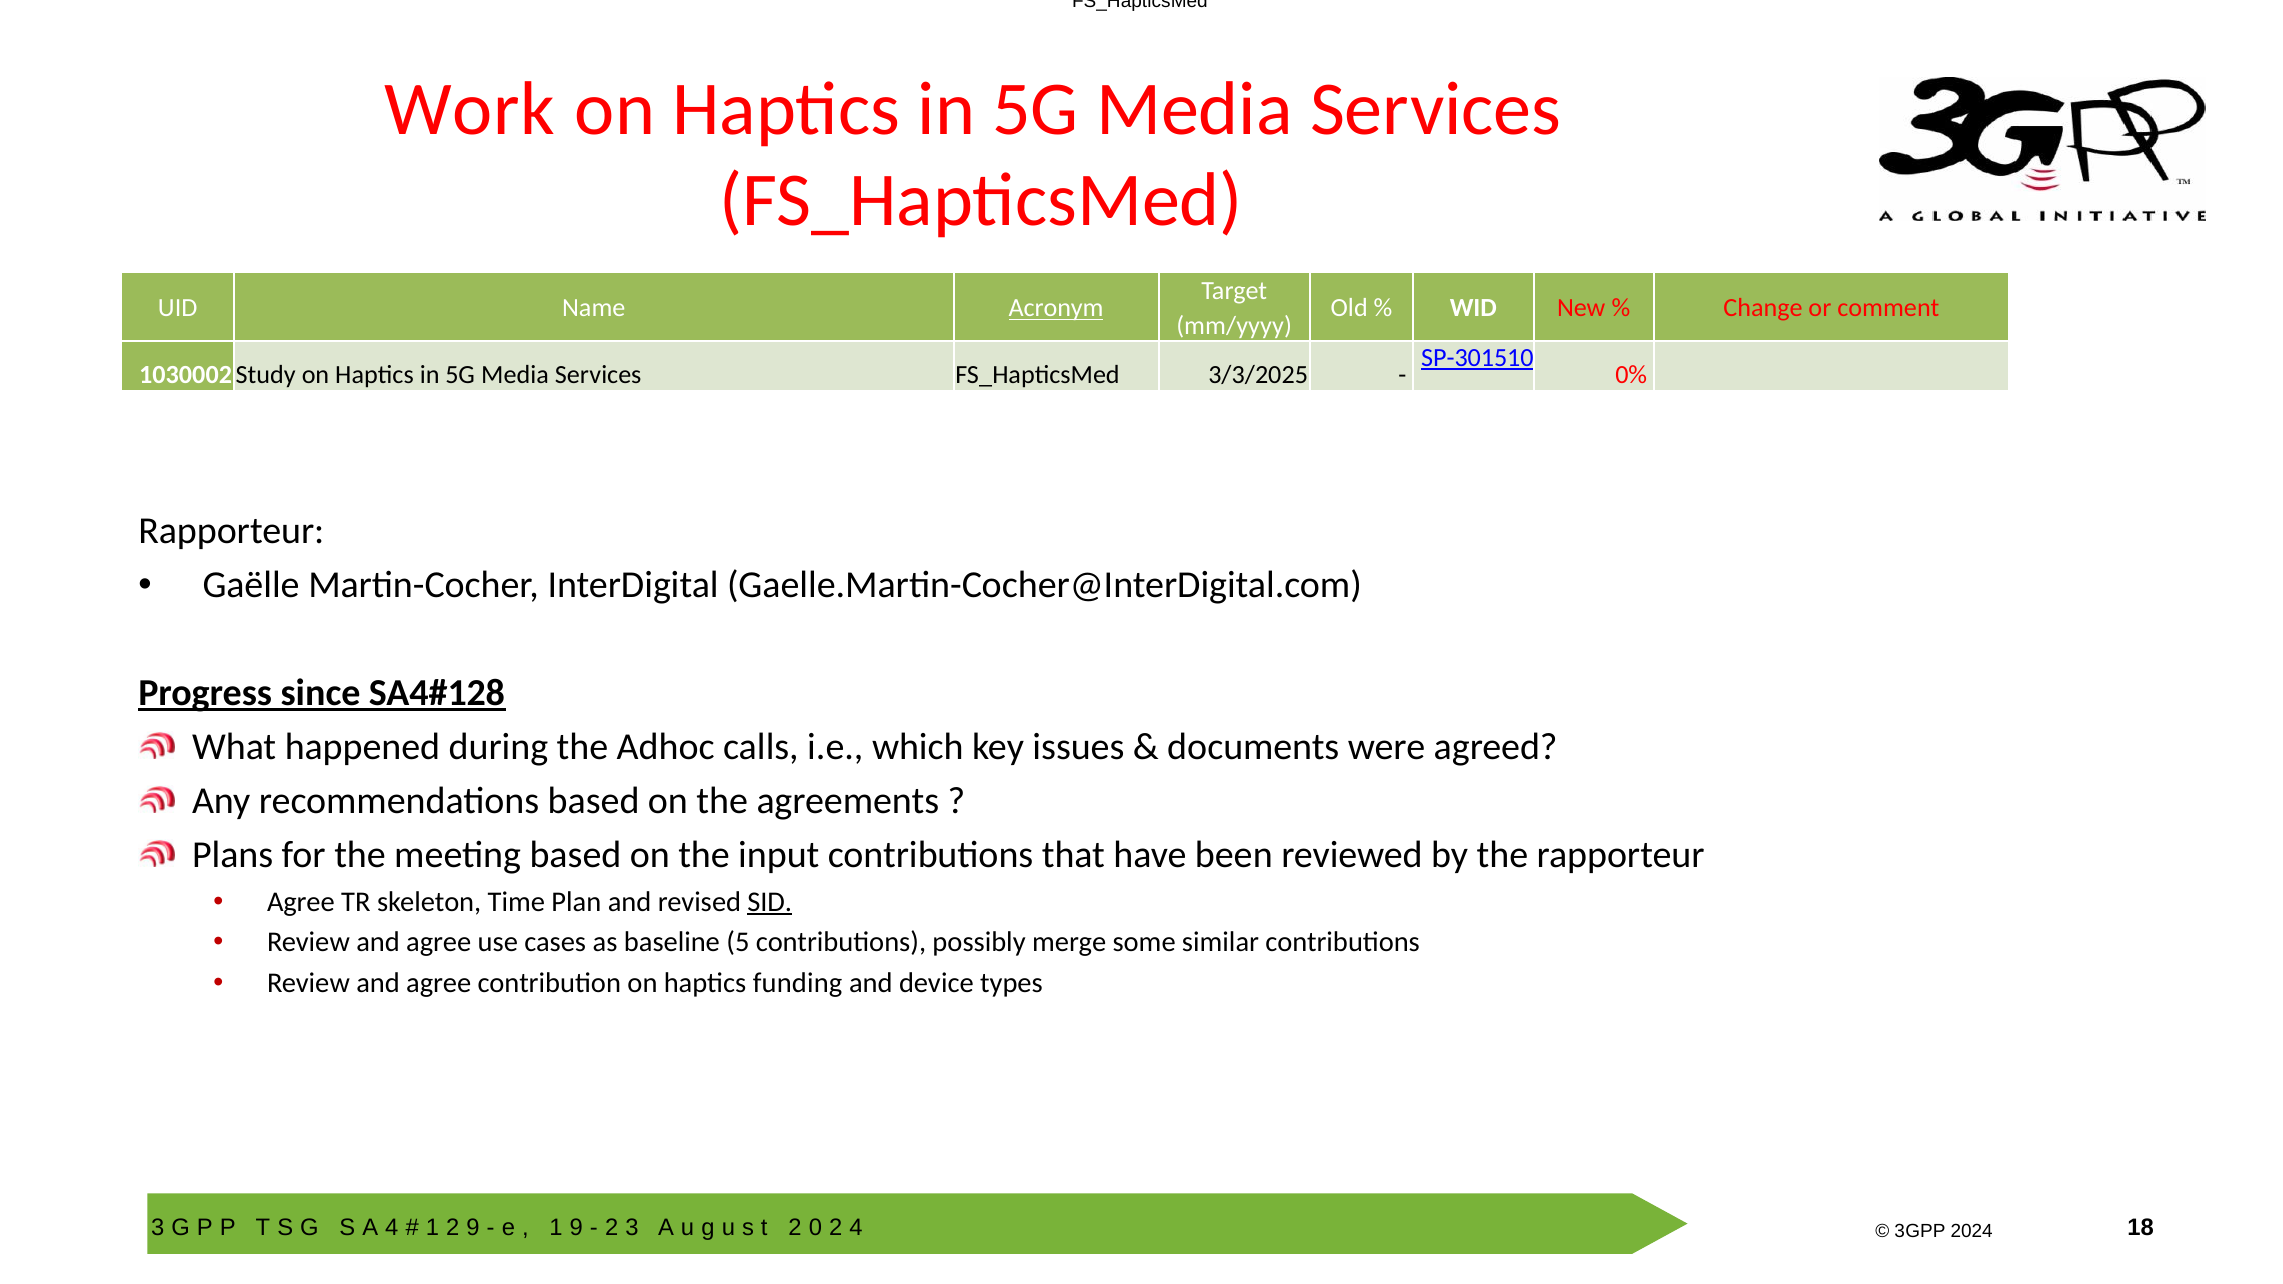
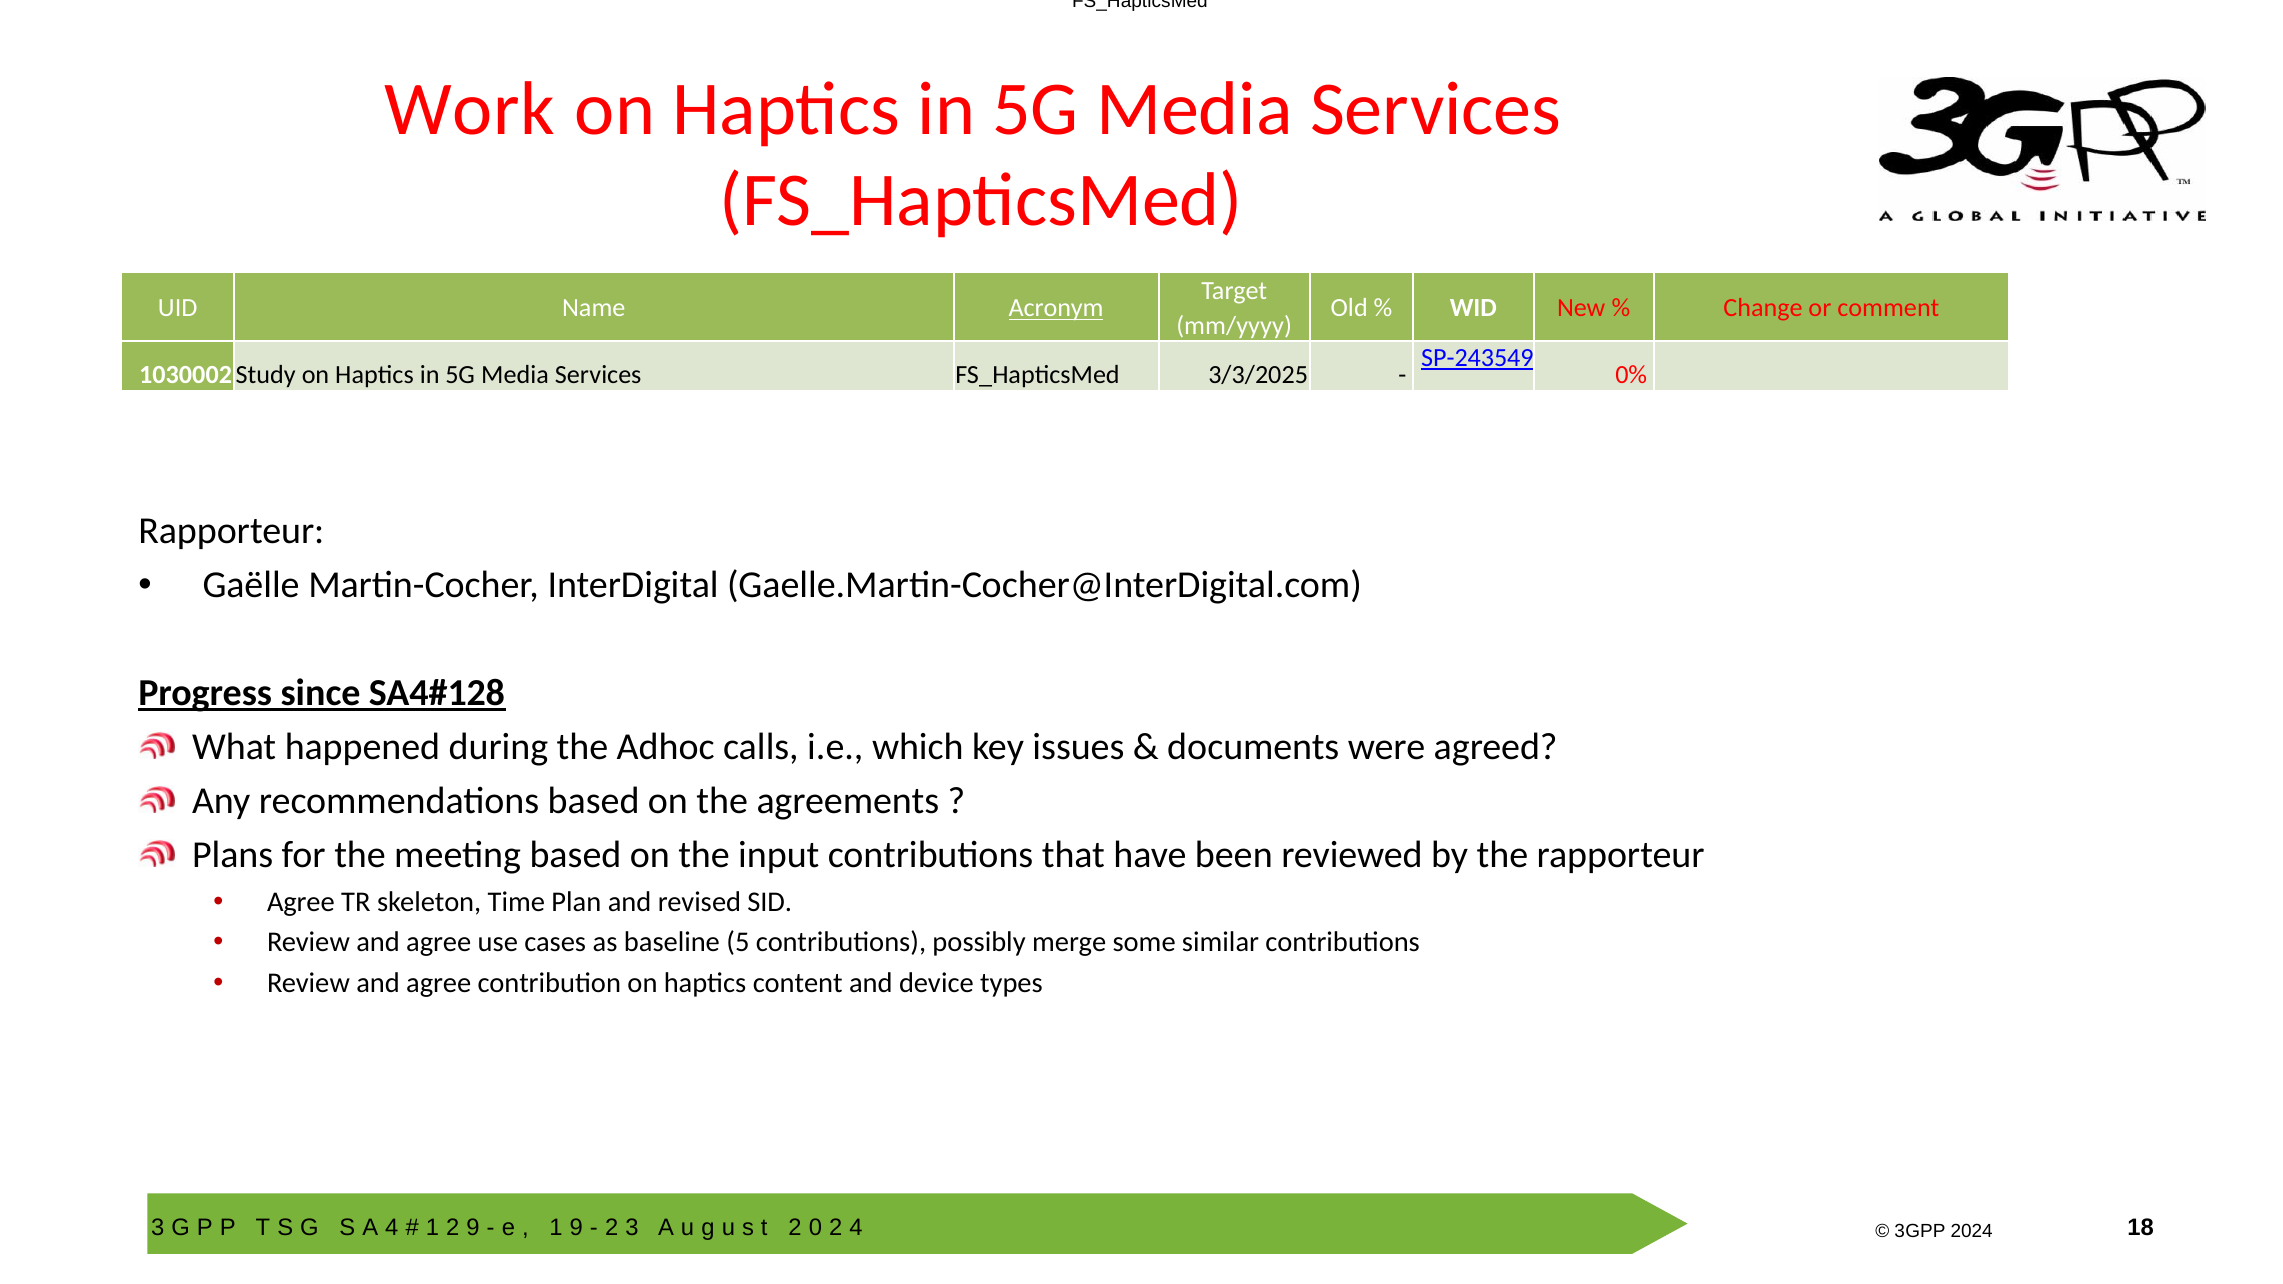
SP-301510: SP-301510 -> SP-243549 (1477, 358)
SID underline: present -> none (770, 902)
funding: funding -> content (798, 983)
